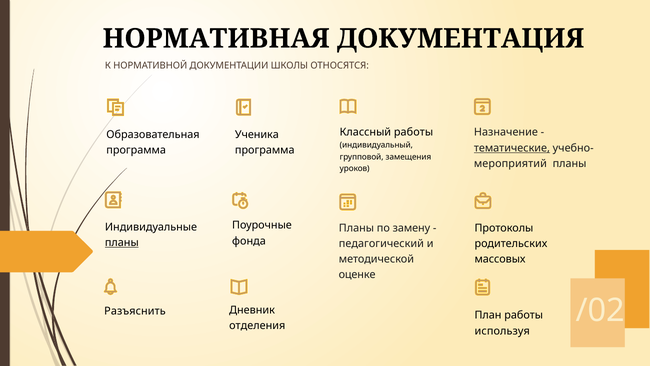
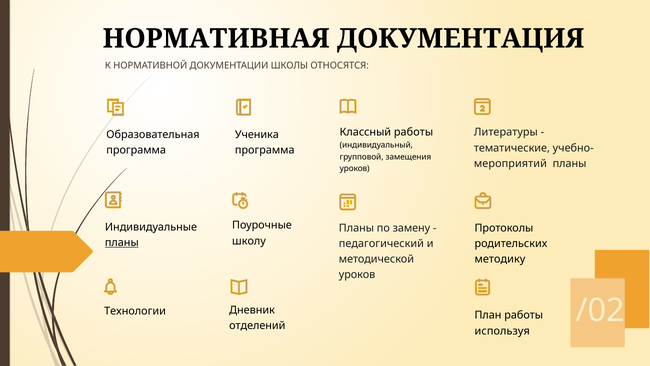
Назначение: Назначение -> Литературы (506, 132)
тематические underline: present -> none (512, 148)
фонда: фонда -> школу (249, 241)
массовых: массовых -> методику (500, 259)
оценке: оценке -> уроков (357, 275)
Разъяснить: Разъяснить -> Технологии (135, 311)
отделения: отделения -> отделений (257, 326)
